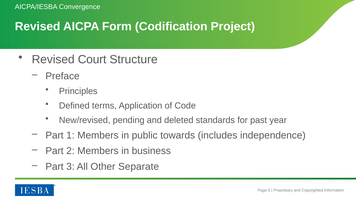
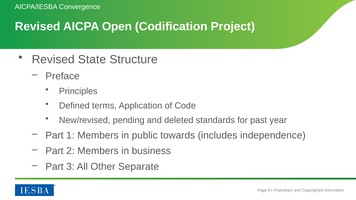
Form: Form -> Open (117, 26)
Court: Court -> State (92, 59)
